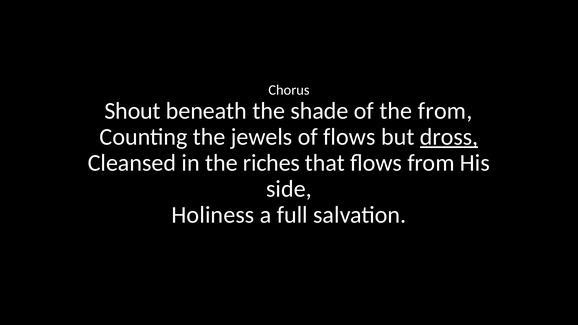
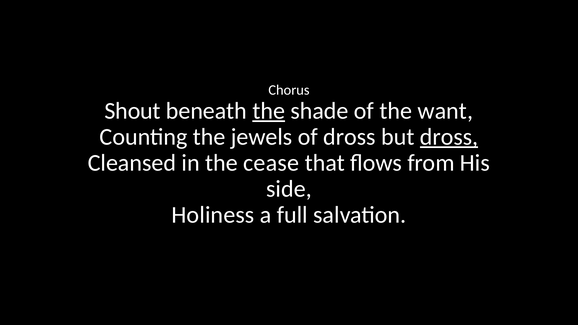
the underline: none -> present (269, 111)
the from: from -> want (445, 111)
of flows: flows -> dross (349, 137)
riches: riches -> cease (271, 163)
